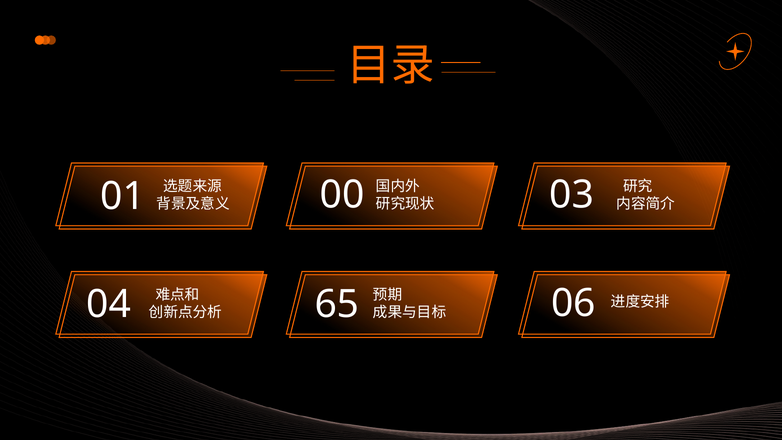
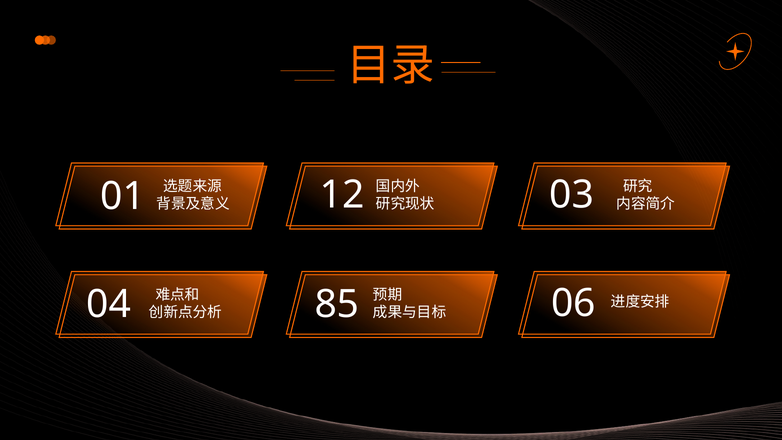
00: 00 -> 12 (342, 195)
65: 65 -> 85 (337, 304)
